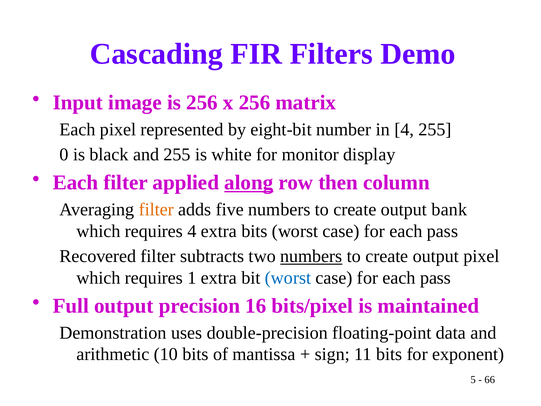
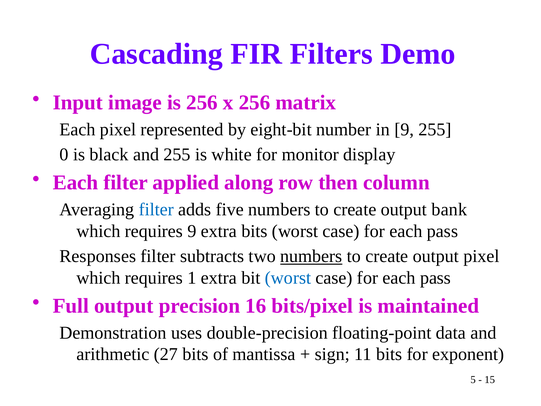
in 4: 4 -> 9 (404, 129)
along underline: present -> none (249, 182)
filter colour: orange -> blue (156, 209)
requires 4: 4 -> 9 (192, 231)
Recovered: Recovered -> Responses (98, 256)
10: 10 -> 27 (166, 354)
66: 66 -> 15 (490, 379)
